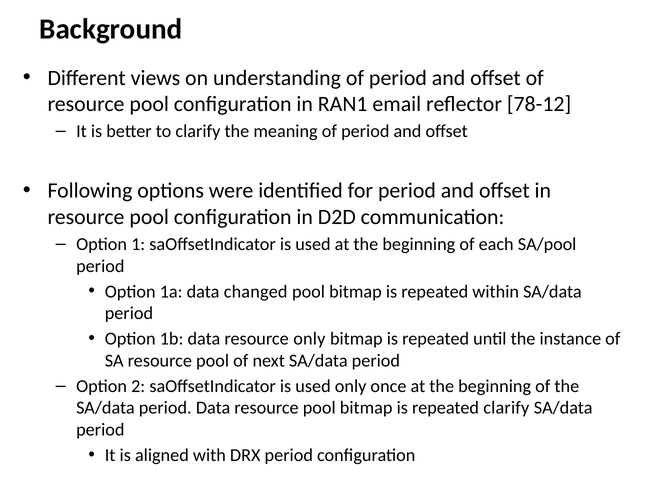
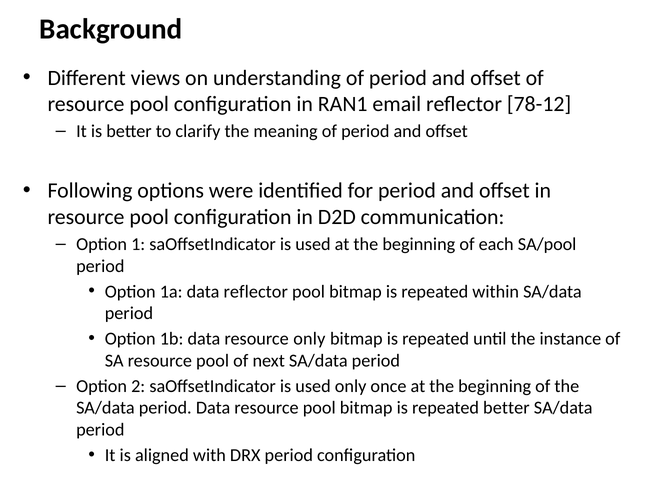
data changed: changed -> reflector (256, 292)
repeated clarify: clarify -> better (506, 408)
